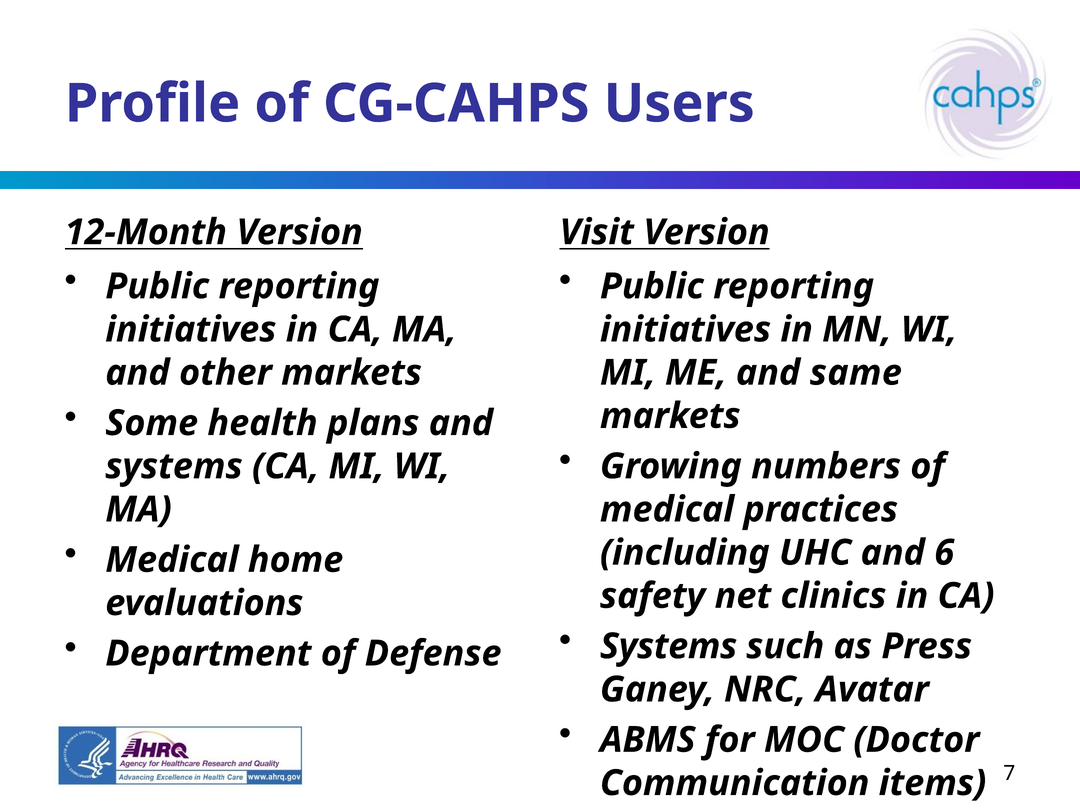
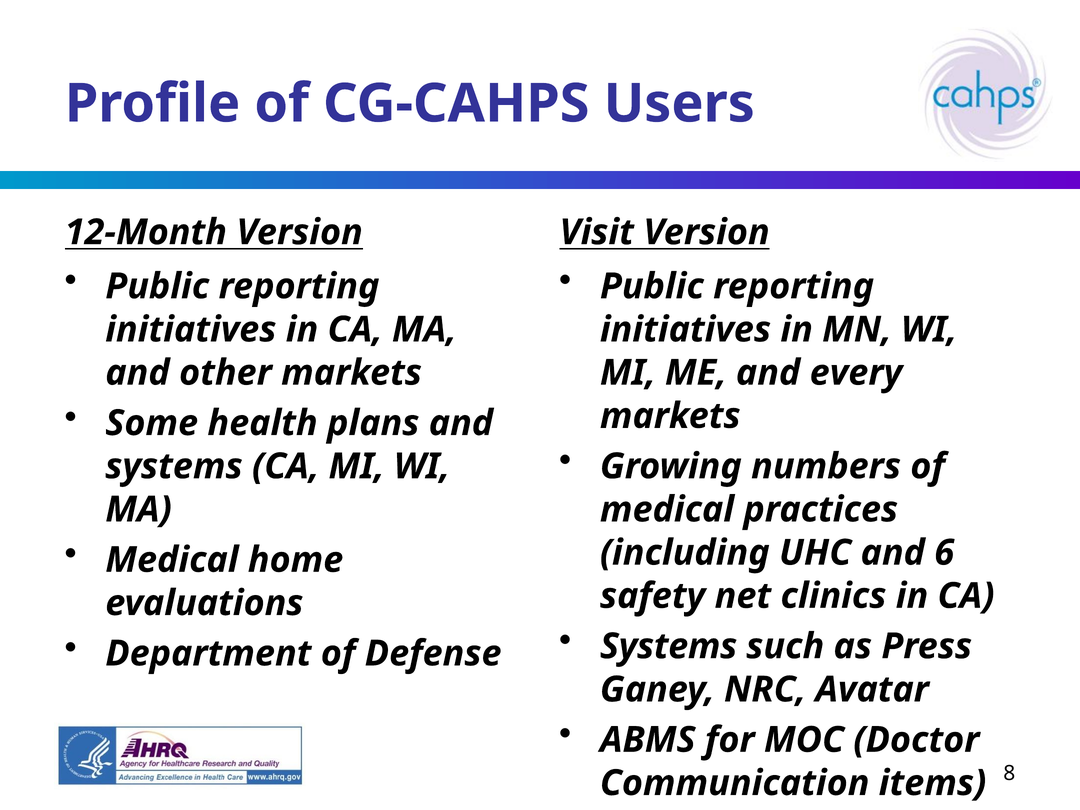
same: same -> every (856, 373)
7: 7 -> 8 (1009, 773)
